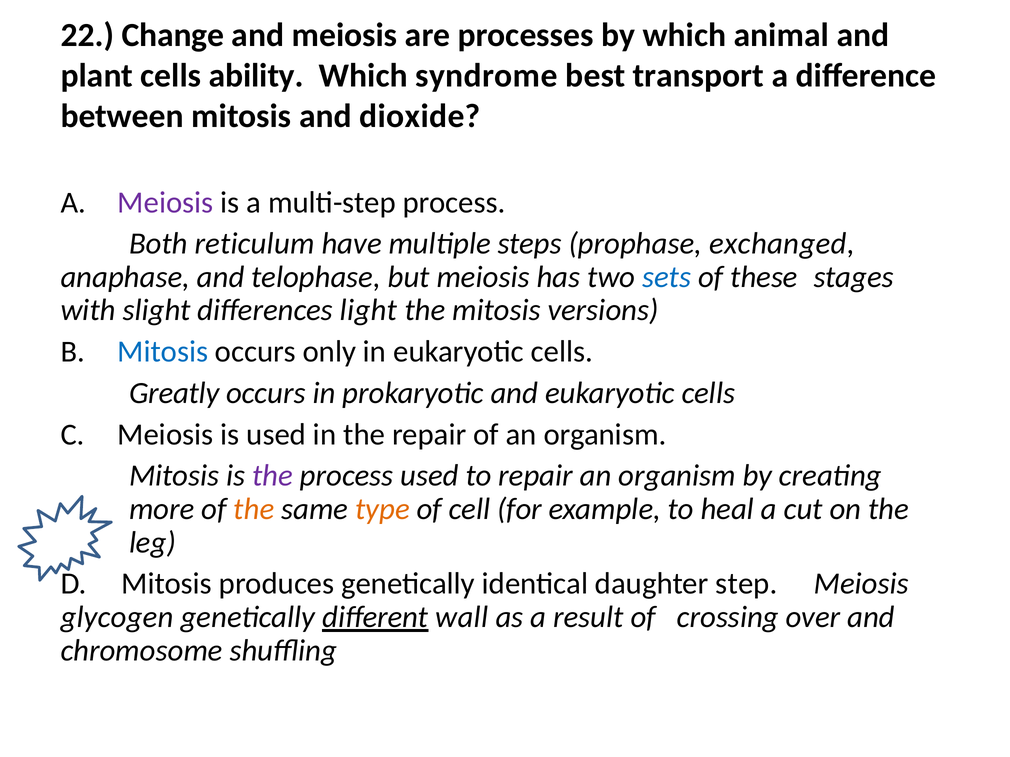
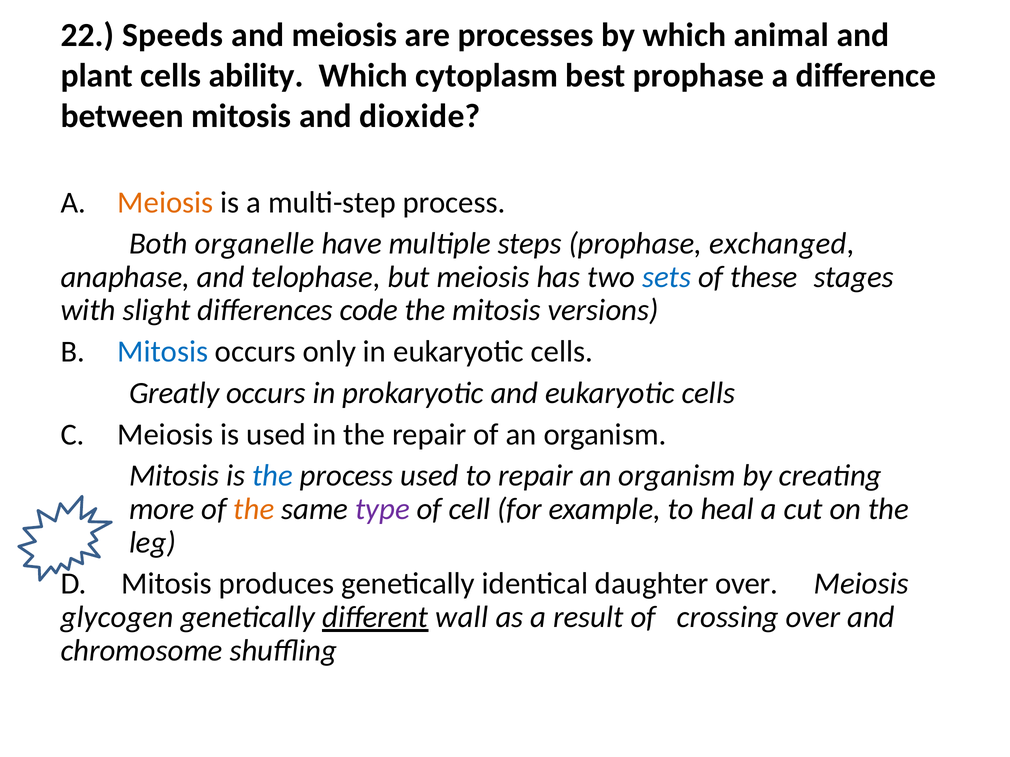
Change: Change -> Speeds (173, 35)
syndrome: syndrome -> cytoplasm (487, 76)
best transport: transport -> prophase (698, 76)
Meiosis colour: purple -> orange (165, 202)
reticulum: reticulum -> organelle (255, 244)
light: light -> code (369, 311)
the colour: purple -> blue (273, 476)
type colour: orange -> purple (382, 509)
daughter step: step -> over (747, 584)
